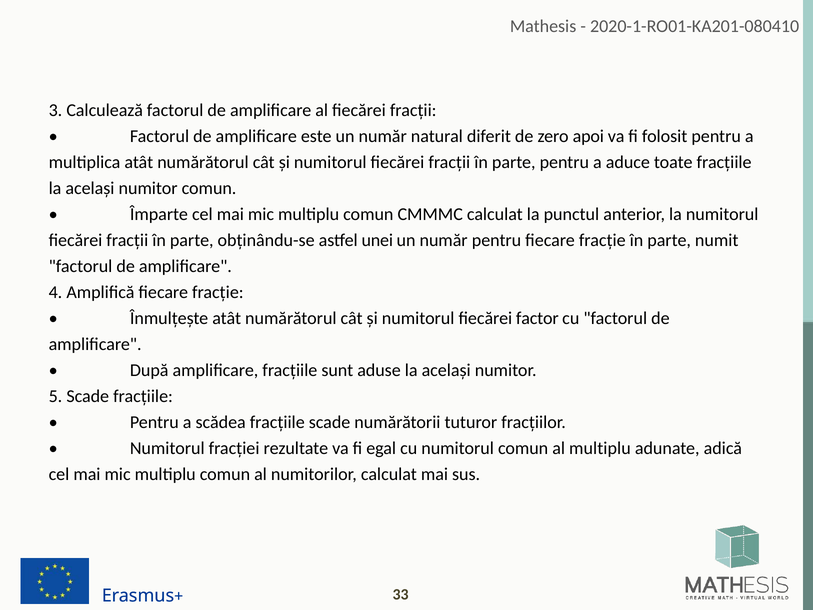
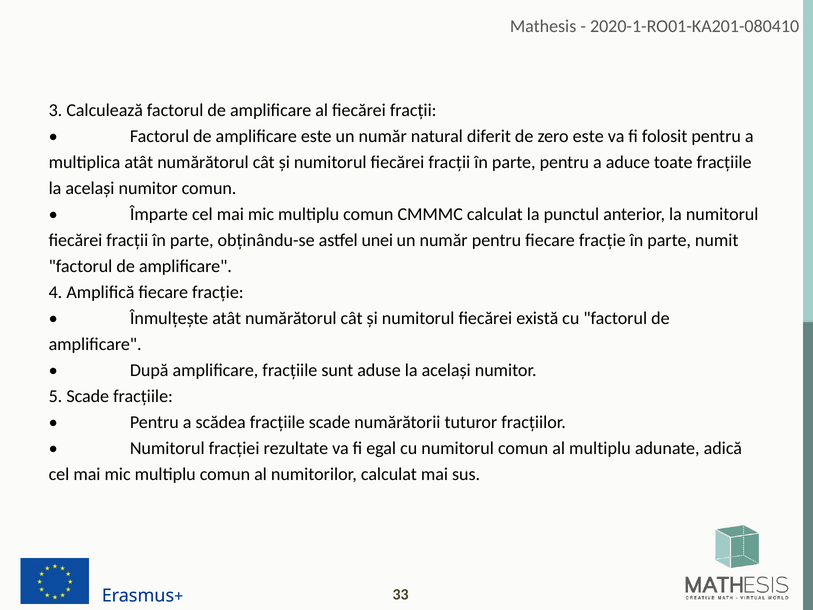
zero apoi: apoi -> este (588, 136)
factor: factor -> există (537, 318)
